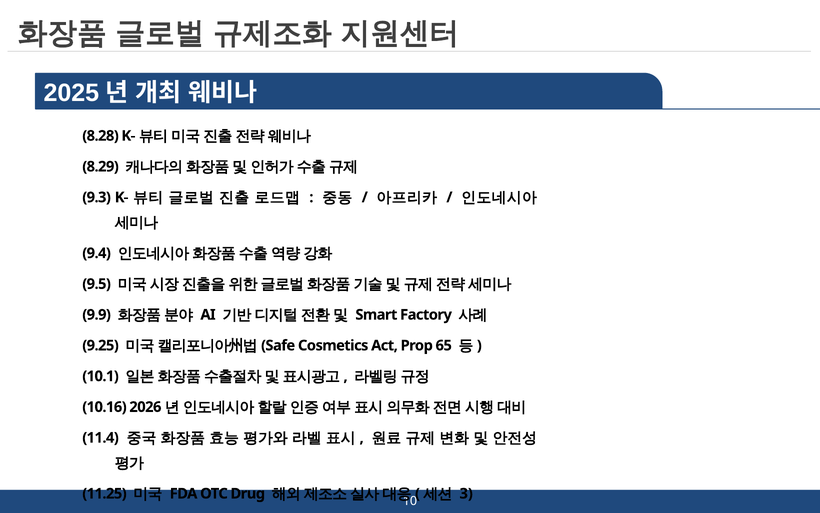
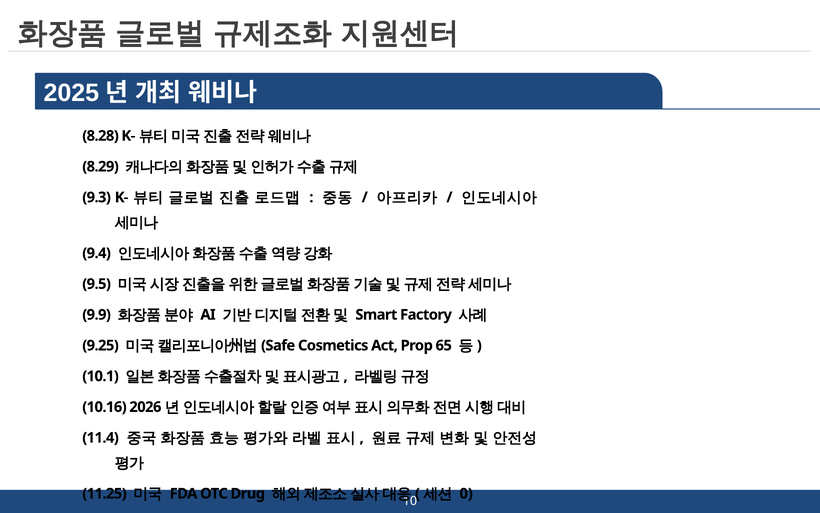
3: 3 -> 0 (466, 493)
